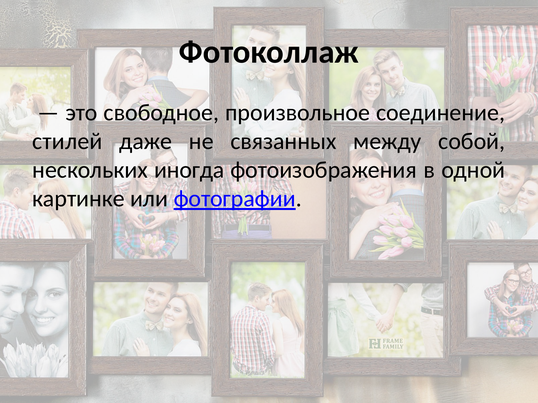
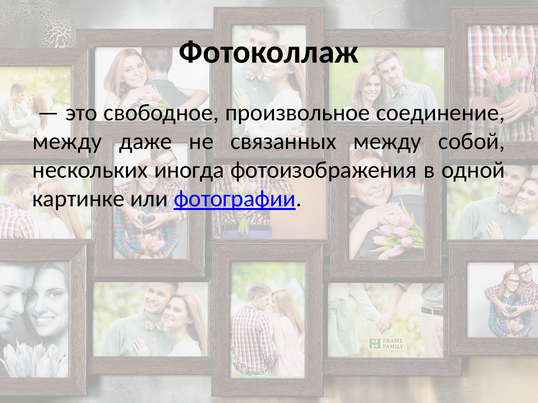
стилей: стилей -> между (67, 142)
